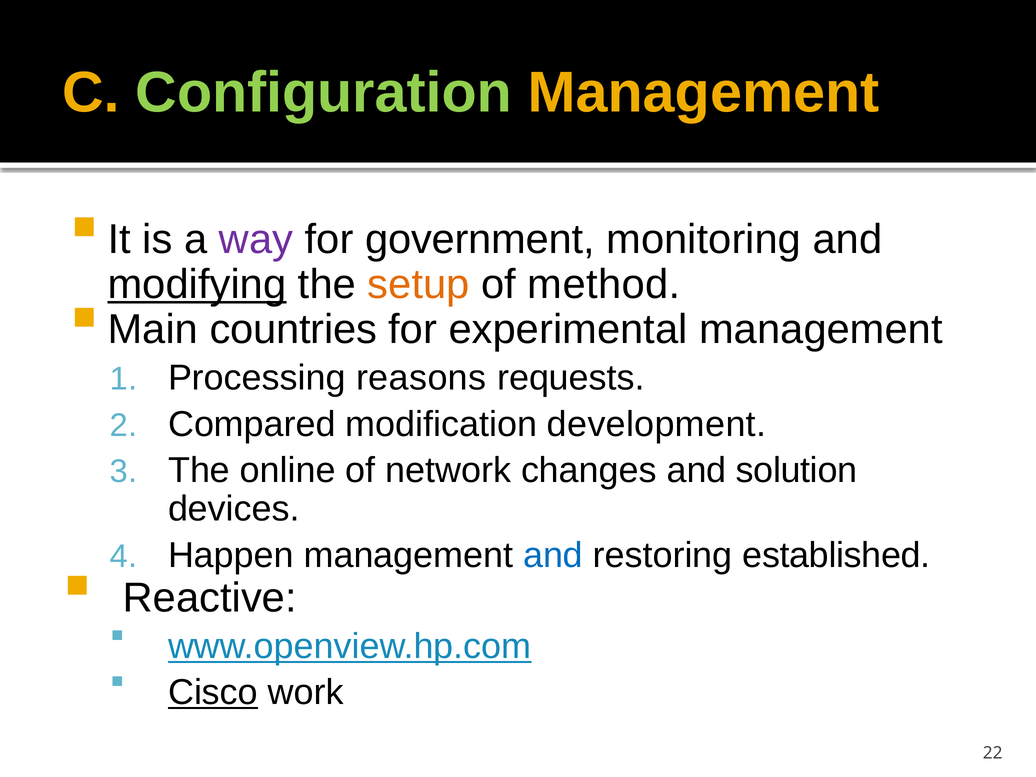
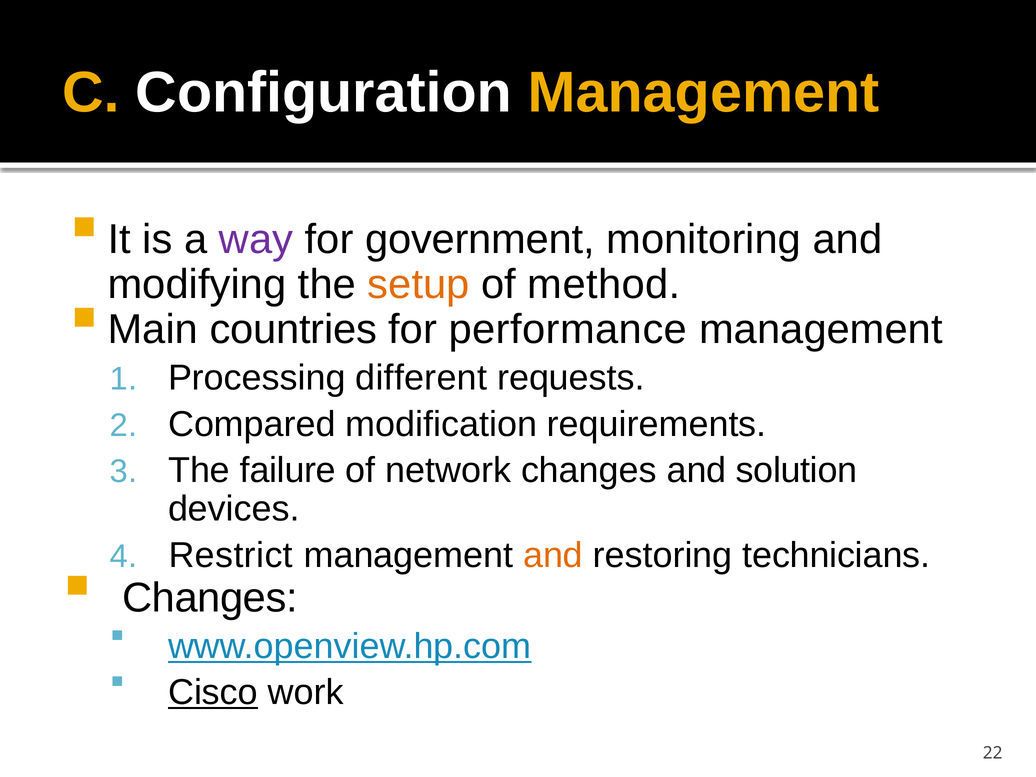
Configuration colour: light green -> white (324, 93)
modifying underline: present -> none (197, 285)
experimental: experimental -> performance (568, 330)
reasons: reasons -> different (421, 378)
development: development -> requirements (657, 424)
online: online -> failure (288, 470)
Happen: Happen -> Restrict (231, 555)
and colour: blue -> orange (553, 555)
established: established -> technicians (836, 555)
Reactive: Reactive -> Changes (210, 598)
